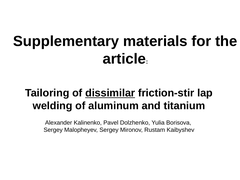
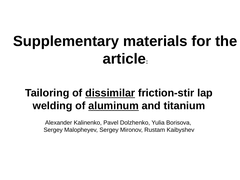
aluminum underline: none -> present (114, 106)
